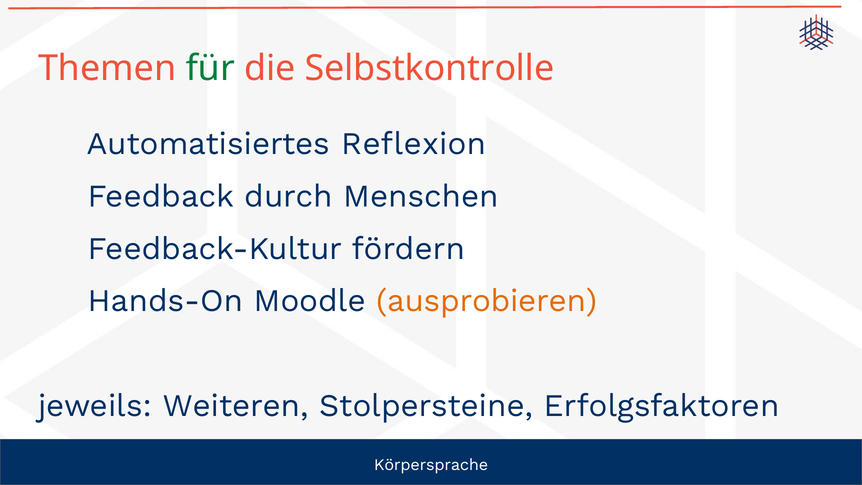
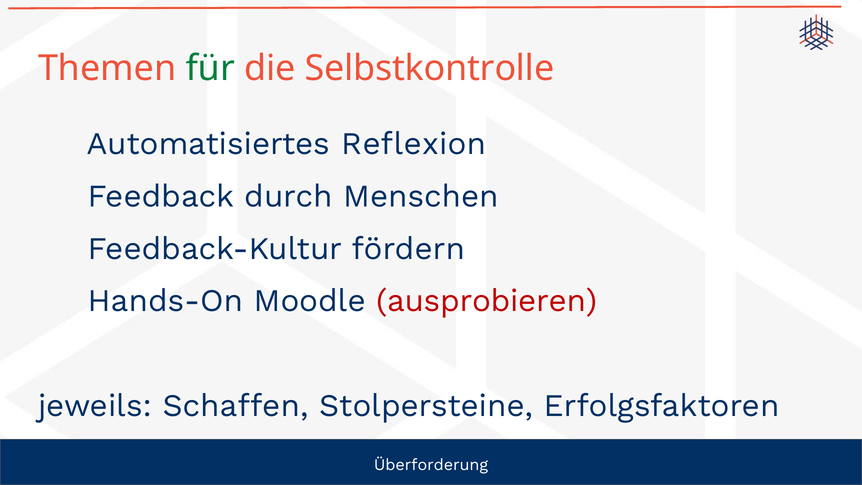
ausprobieren colour: orange -> red (487, 301)
Weiteren: Weiteren -> Schaffen (236, 406)
Körpersprache: Körpersprache -> Überforderung (431, 465)
